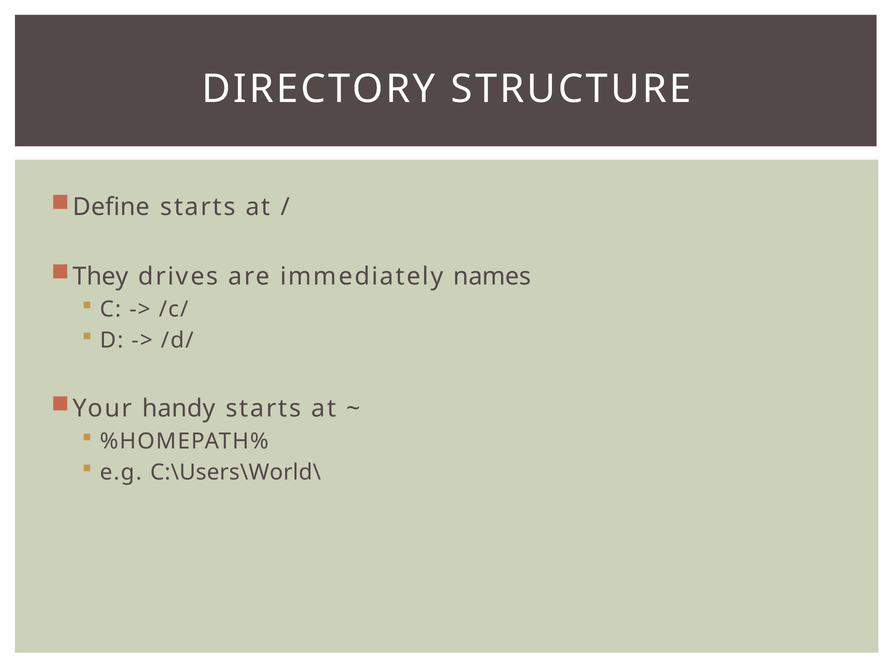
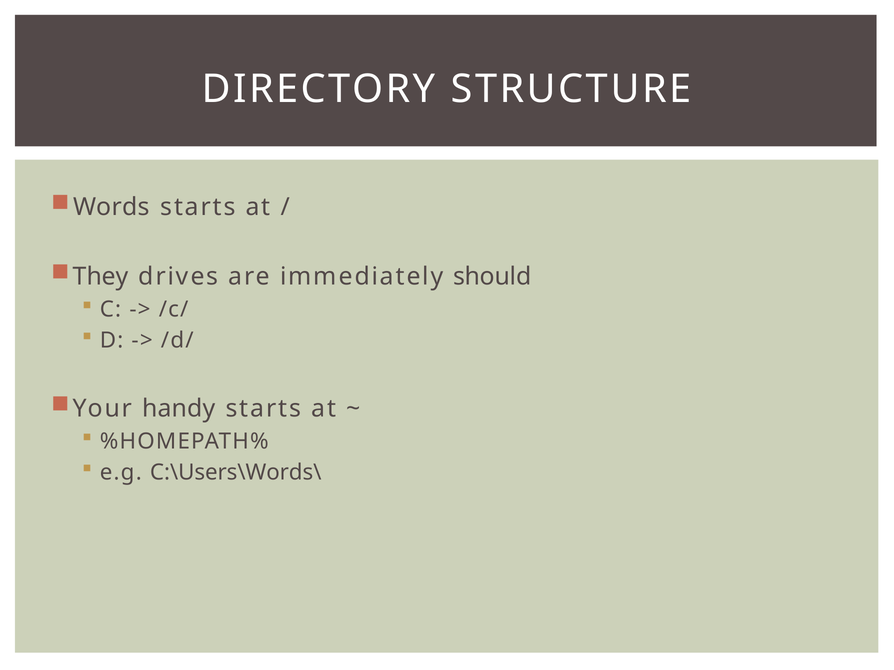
Define: Define -> Words (111, 207)
names: names -> should (492, 277)
C:\Users\World\: C:\Users\World\ -> C:\Users\Words\ (236, 473)
